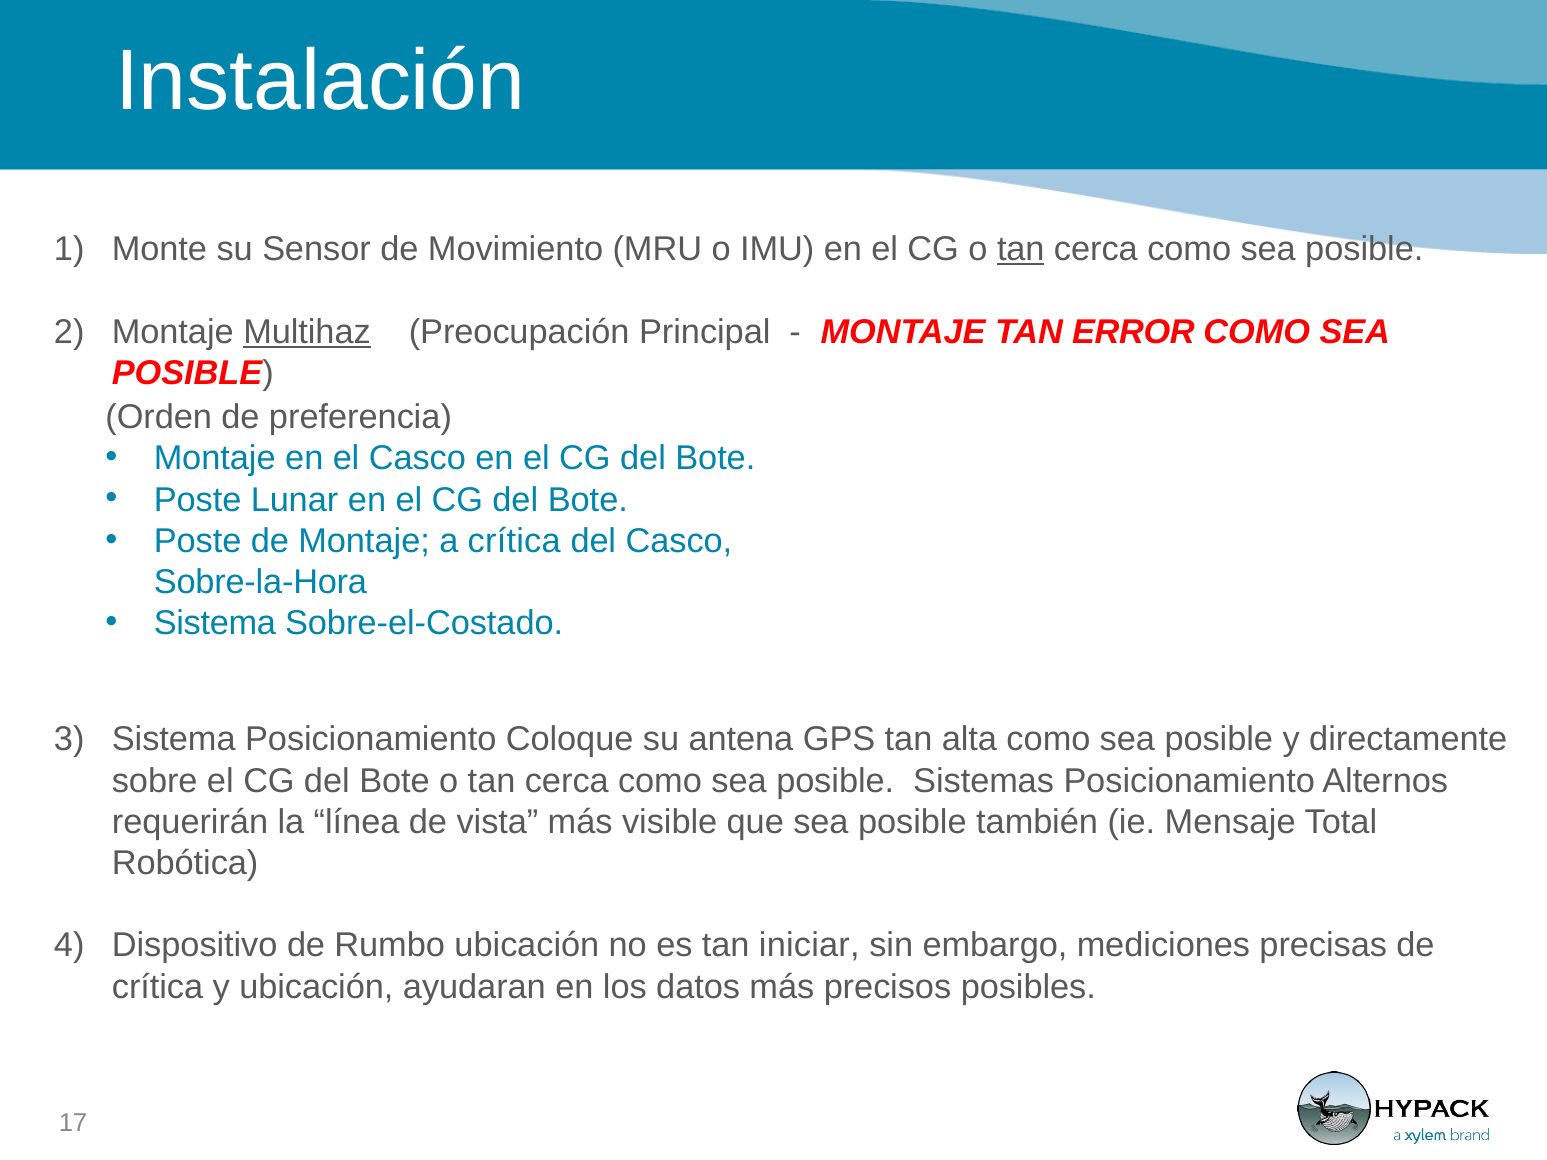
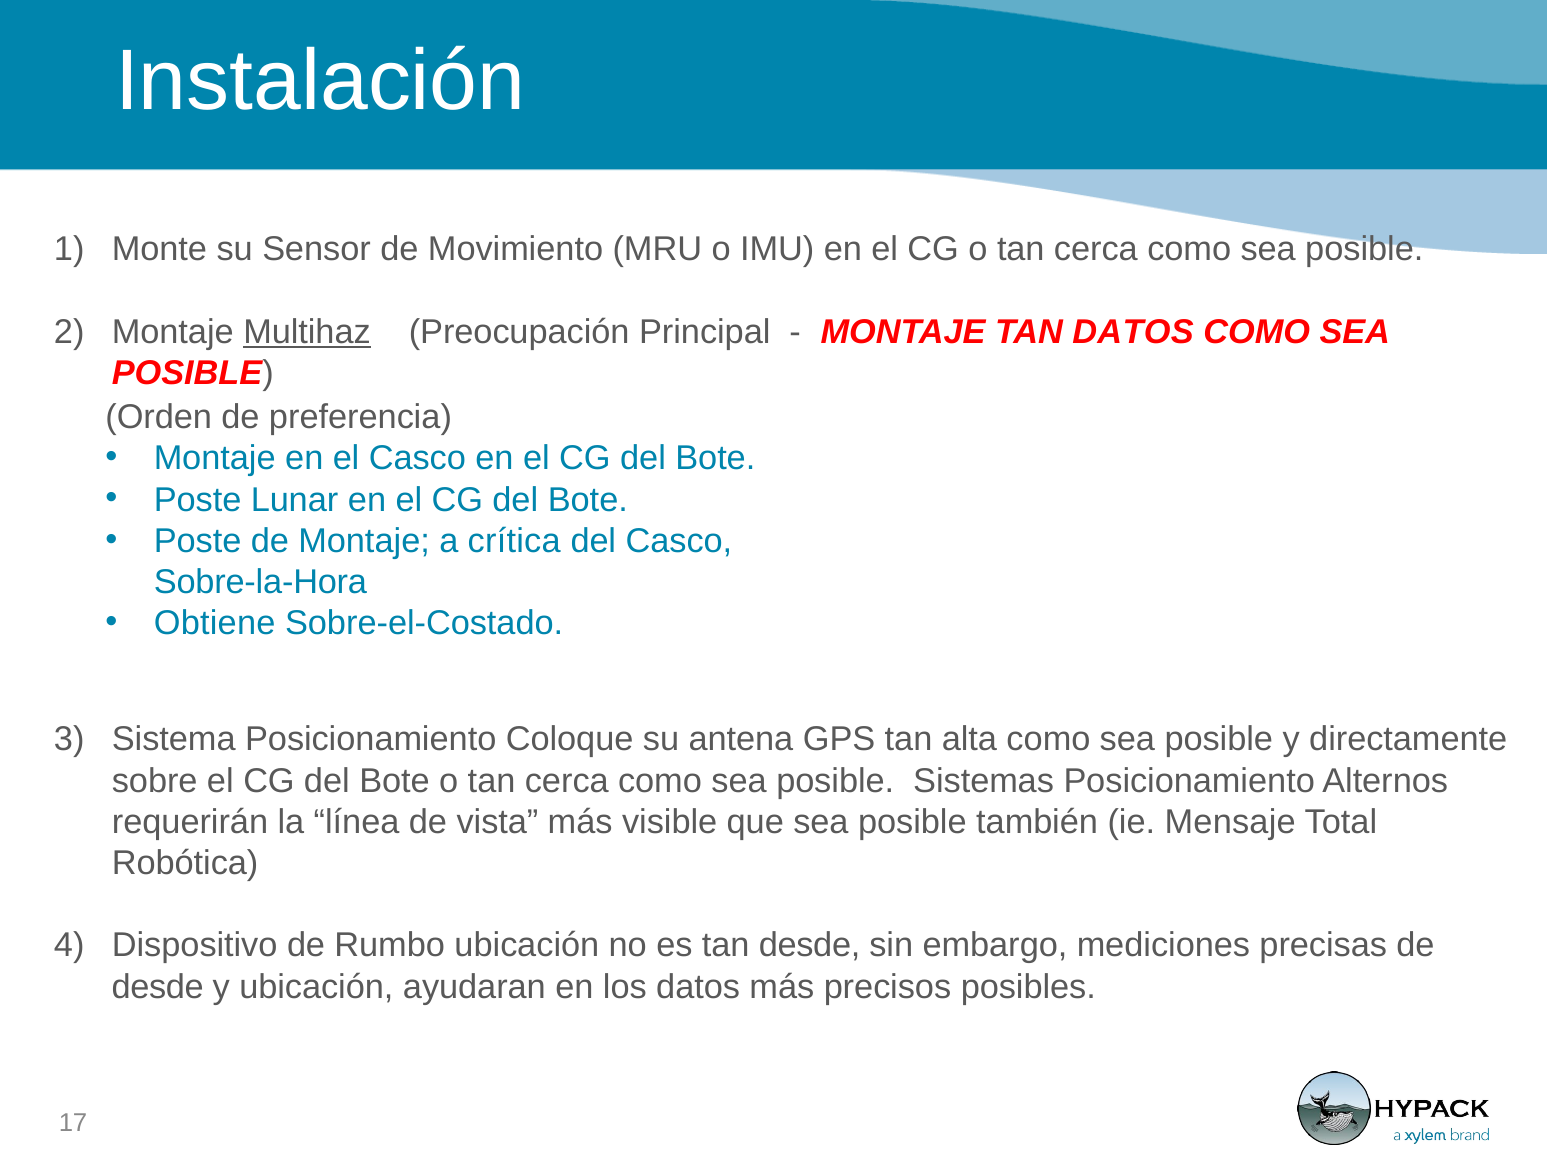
tan underline: present -> none (1021, 250)
TAN ERROR: ERROR -> DATOS (1133, 332)
Sistema: Sistema -> Obtiene (215, 623)
tan iniciar: iniciar -> desde (810, 946)
crítica: crítica -> desde (158, 987)
